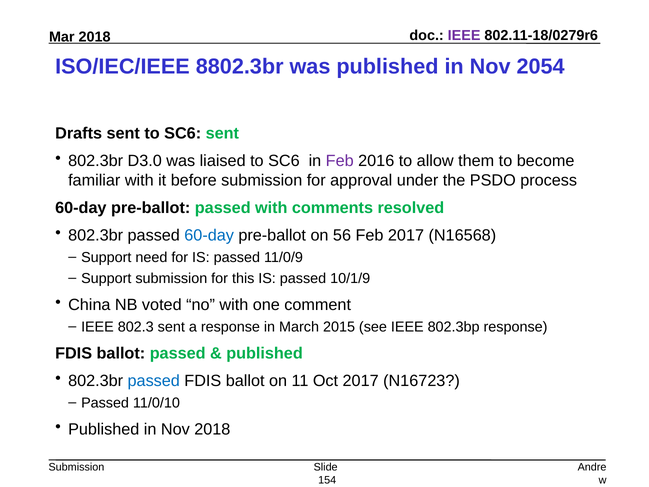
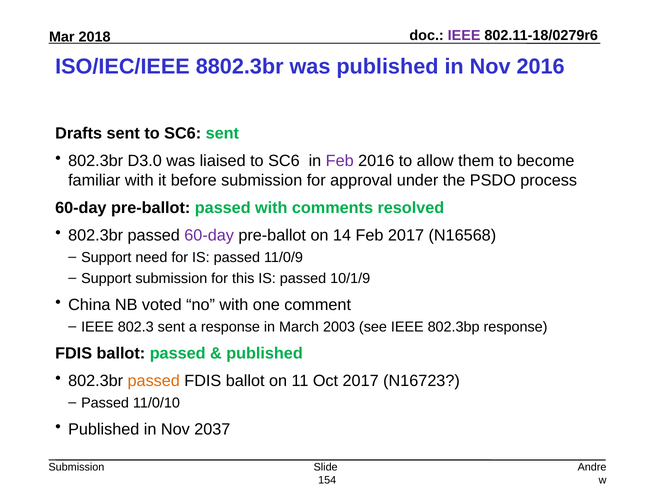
Nov 2054: 2054 -> 2016 (541, 66)
60-day colour: blue -> purple (209, 235)
56: 56 -> 14 (342, 235)
2015: 2015 -> 2003 (339, 327)
passed colour: blue -> orange (154, 381)
Nov 2018: 2018 -> 2037 (212, 429)
